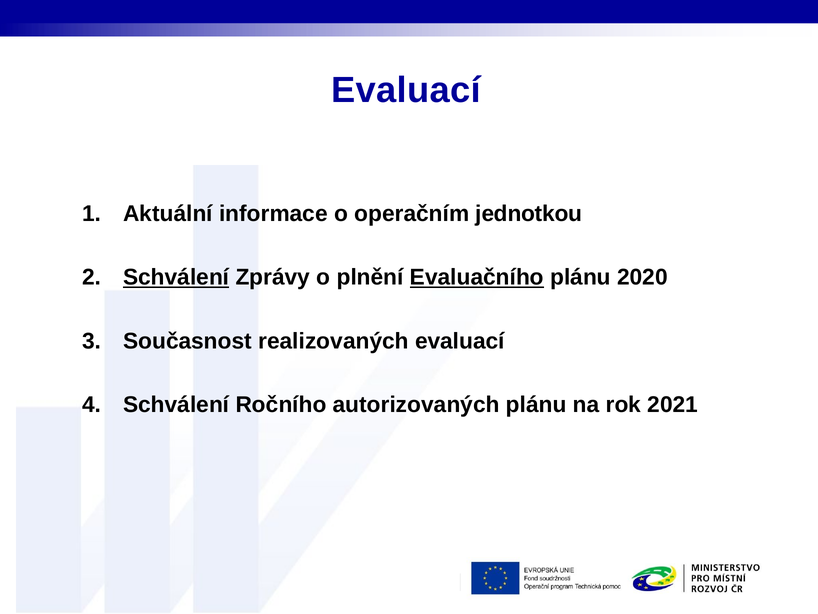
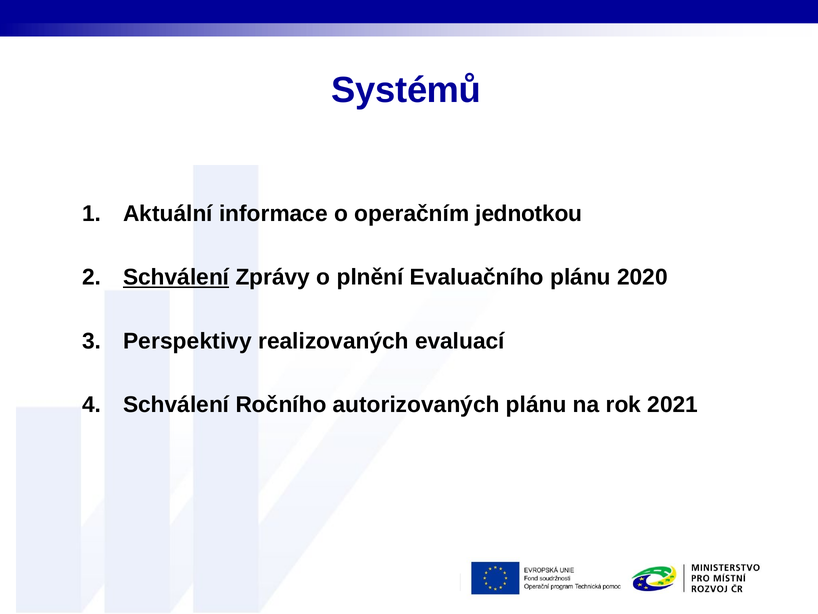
Evaluací: Evaluací -> Systémů (406, 90)
Evaluačního underline: present -> none (477, 277)
Současnost: Současnost -> Perspektivy (187, 341)
